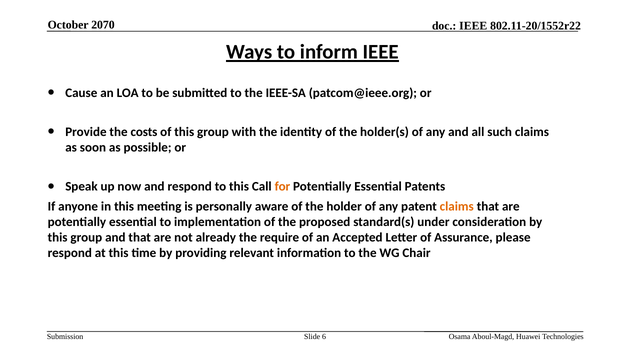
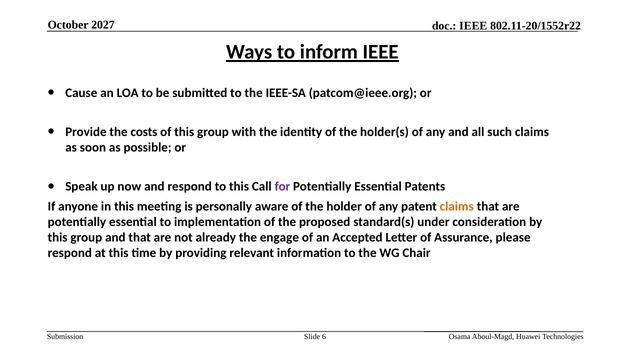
2070: 2070 -> 2027 (103, 25)
for colour: orange -> purple (282, 187)
require: require -> engage (279, 238)
